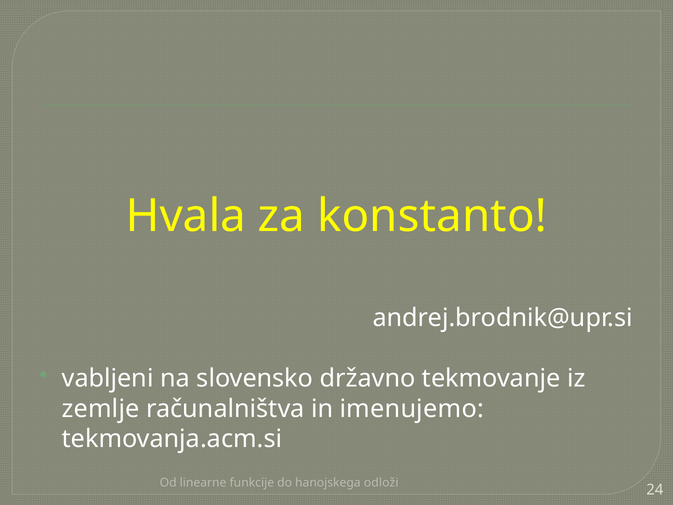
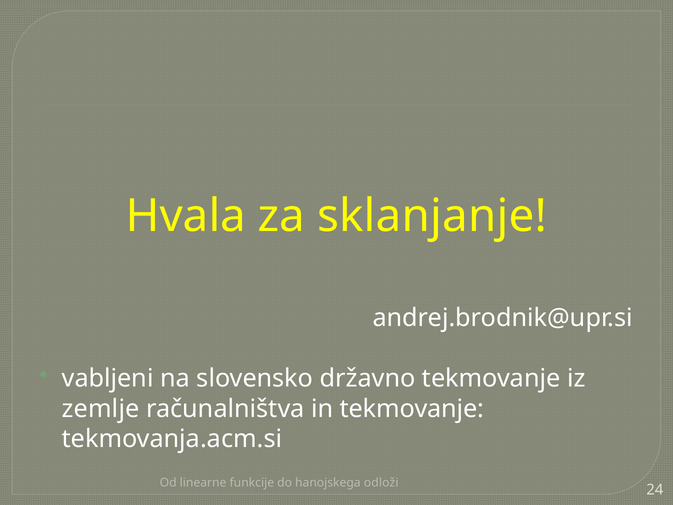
konstanto: konstanto -> sklanjanje (432, 216)
in imenujemo: imenujemo -> tekmovanje (412, 409)
